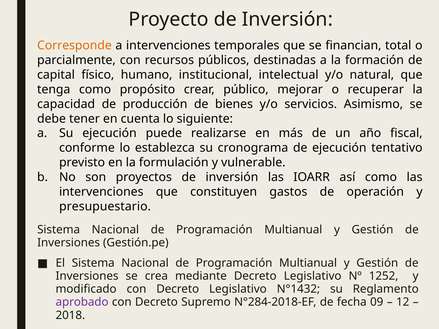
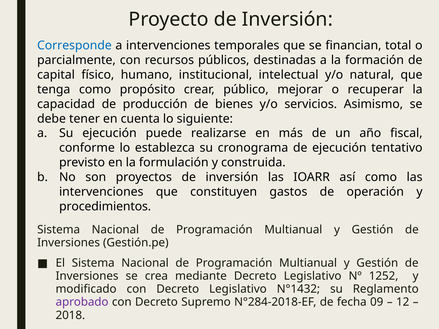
Corresponde colour: orange -> blue (74, 46)
vulnerable: vulnerable -> construida (253, 163)
presupuestario: presupuestario -> procedimientos (105, 207)
